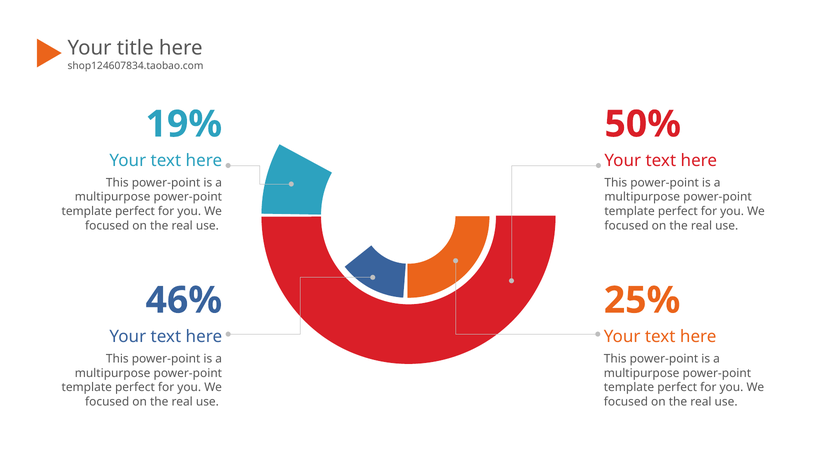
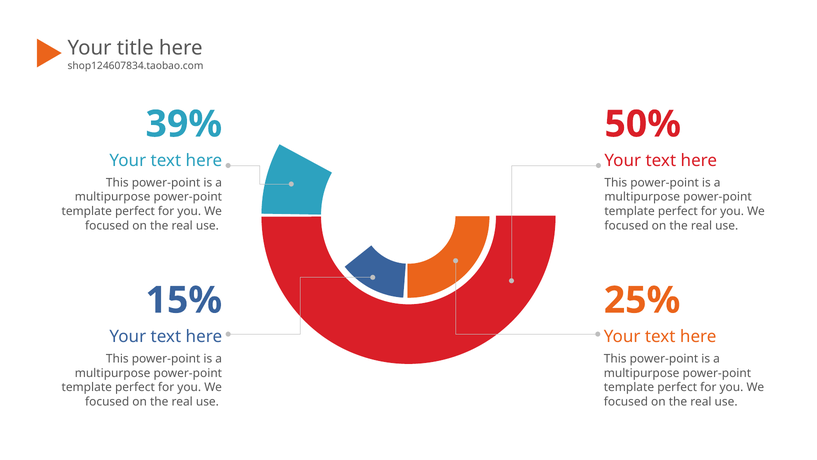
19%: 19% -> 39% (184, 124)
46%: 46% -> 15% (184, 300)
